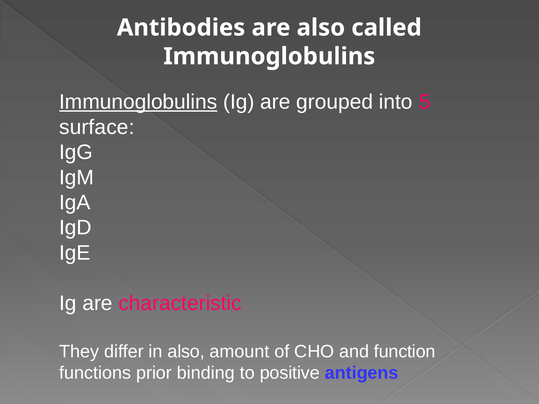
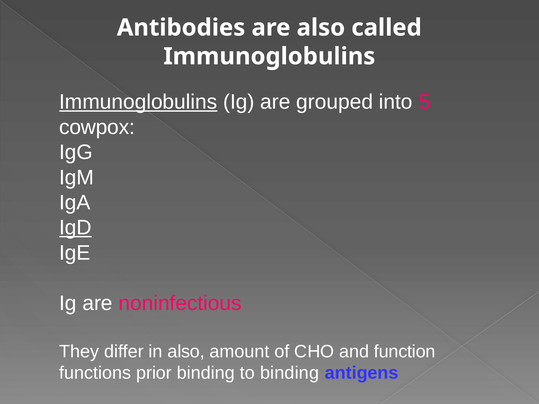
surface: surface -> cowpox (97, 127)
IgD underline: none -> present (75, 228)
characteristic: characteristic -> noninfectious (180, 303)
to positive: positive -> binding (290, 373)
